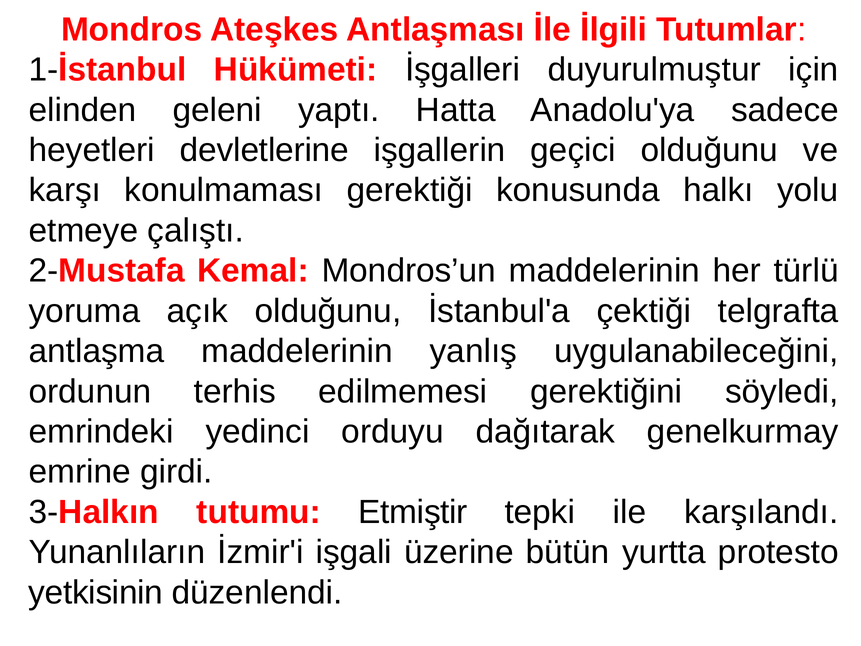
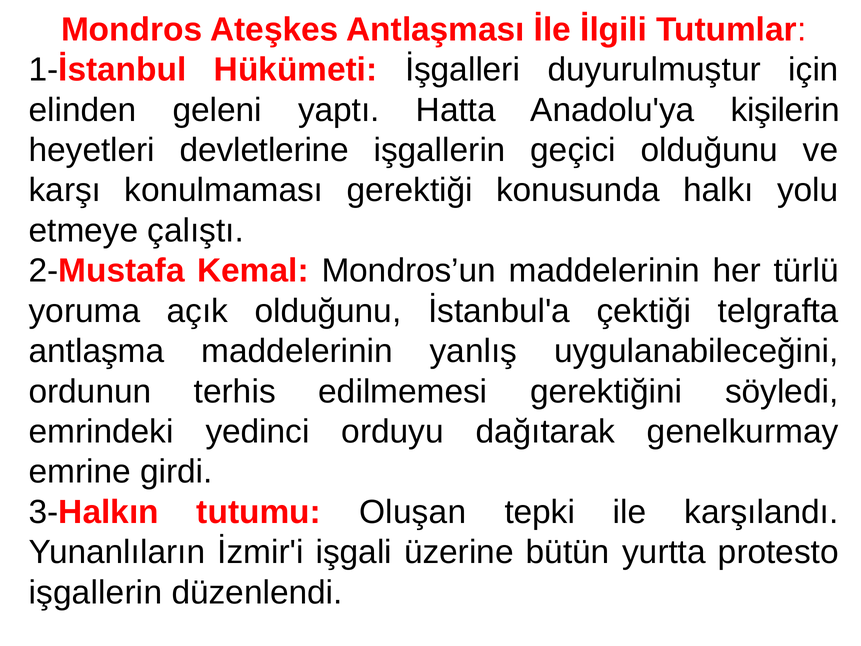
sadece: sadece -> kişilerin (785, 110)
Etmiştir: Etmiştir -> Oluşan (413, 512)
yetkisinin: yetkisinin -> işgallerin (95, 592)
